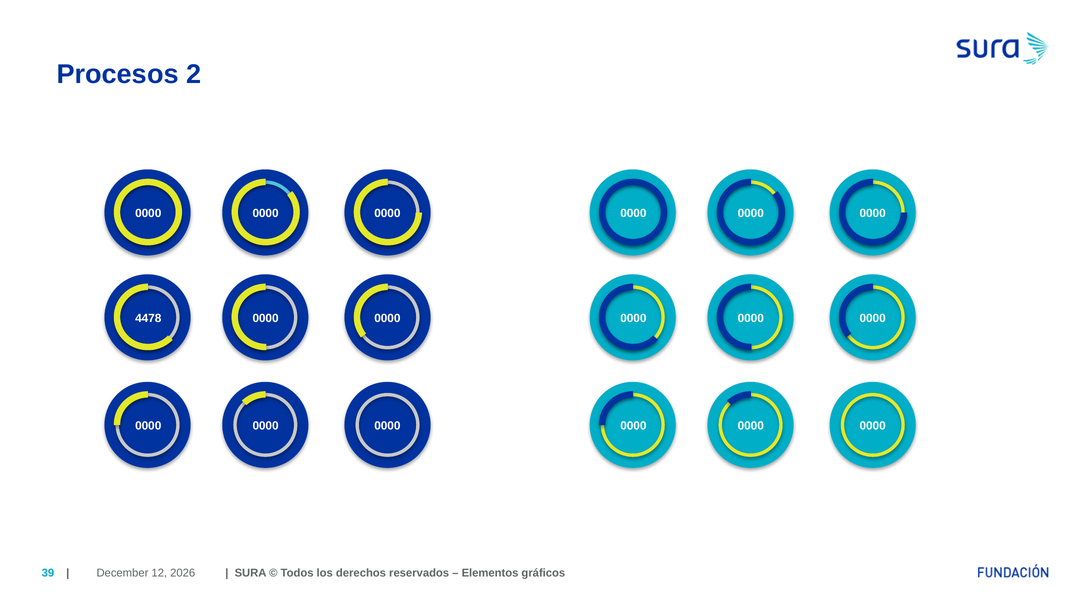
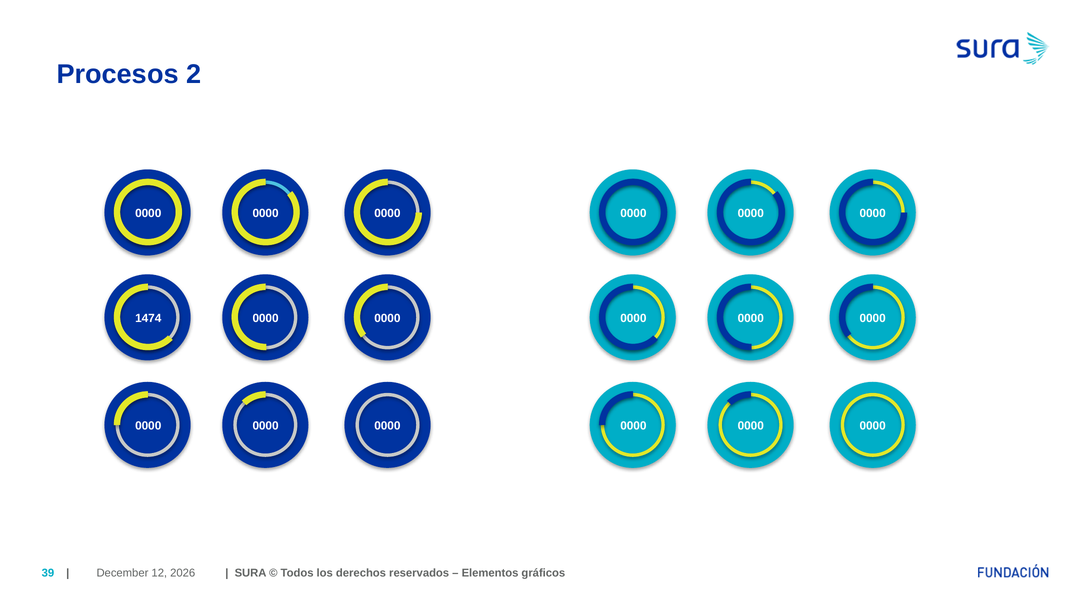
4478: 4478 -> 1474 (148, 319)
